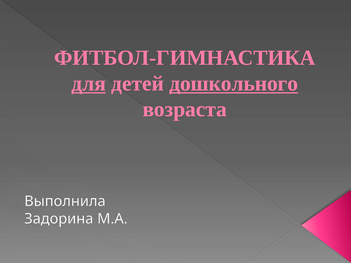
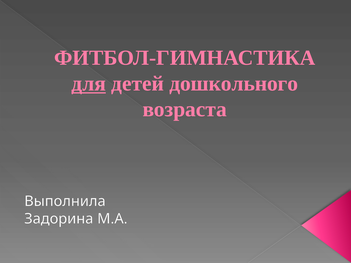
дошкольного underline: present -> none (234, 84)
